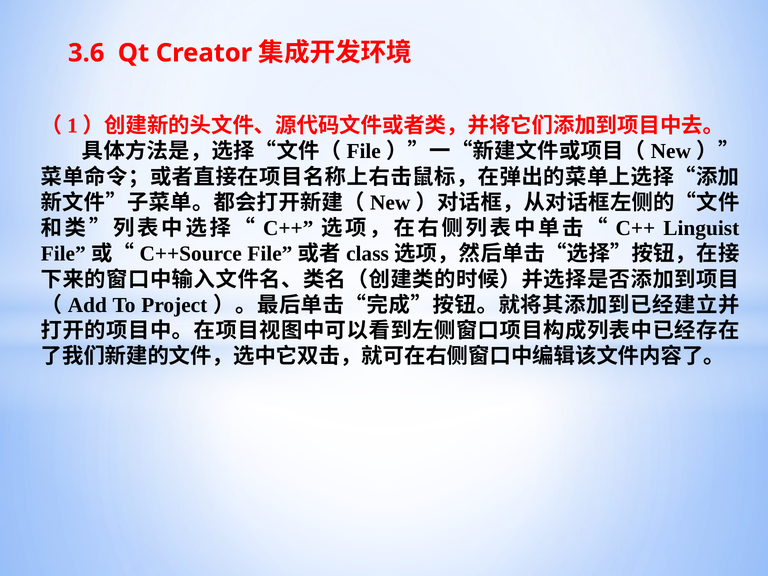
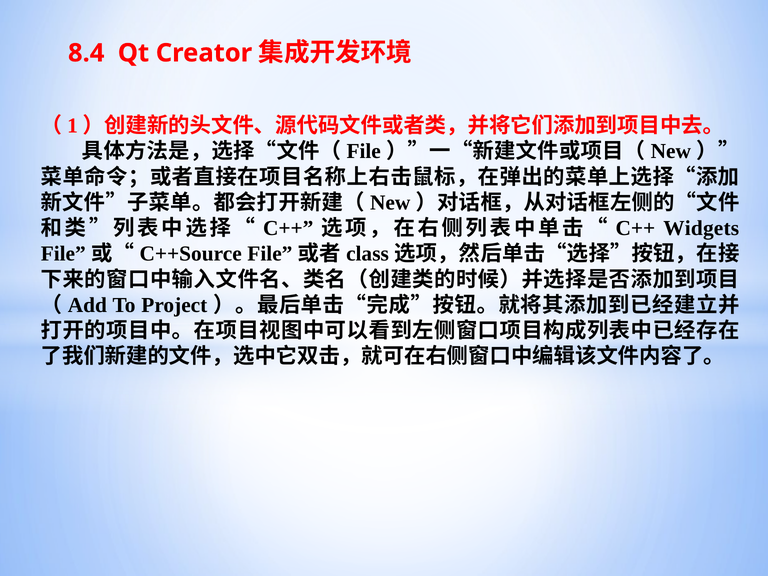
3.6: 3.6 -> 8.4 (86, 53)
Linguist: Linguist -> Widgets (701, 228)
